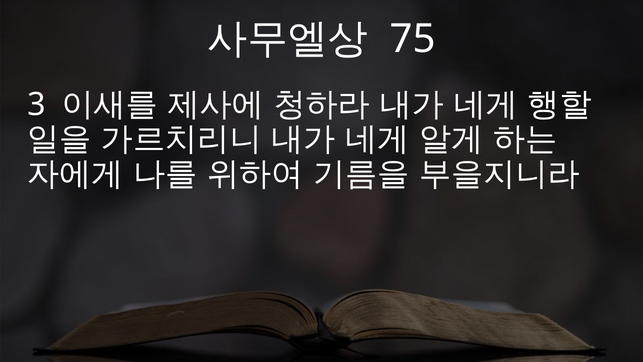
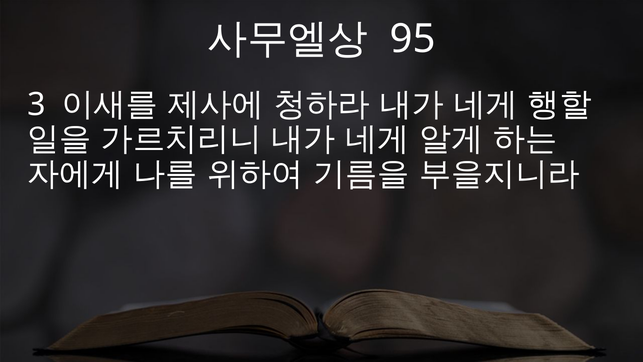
75: 75 -> 95 (413, 39)
